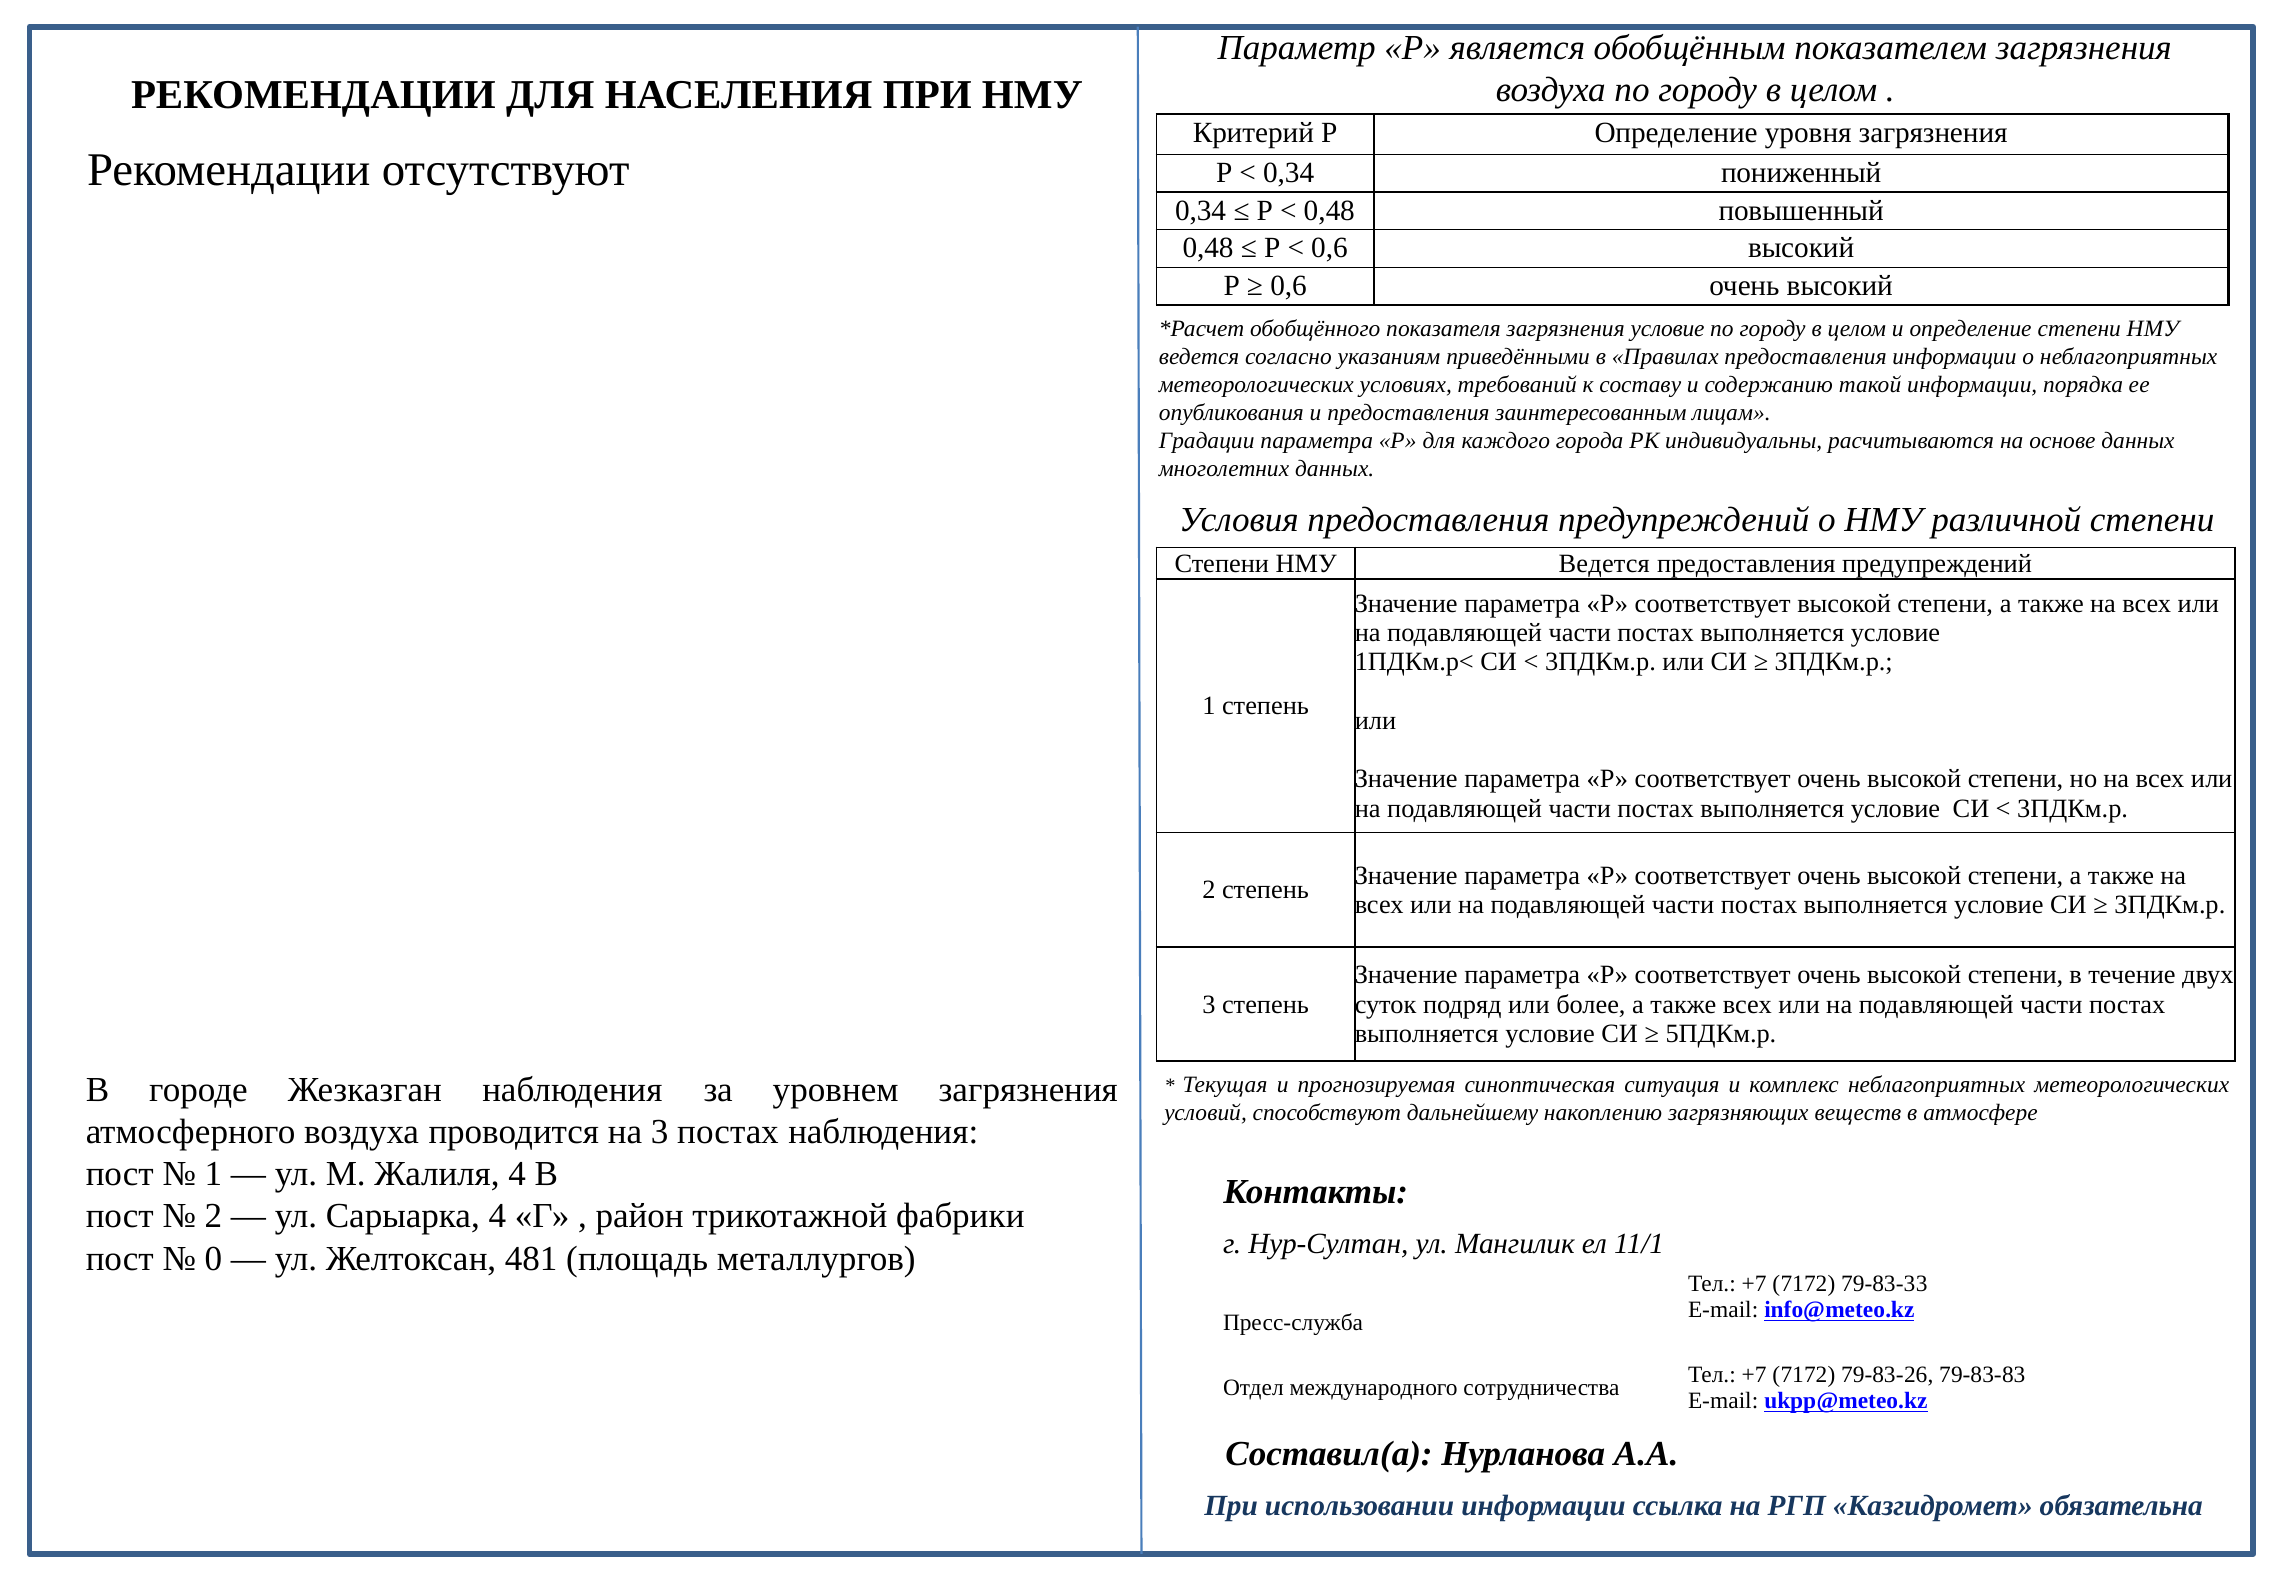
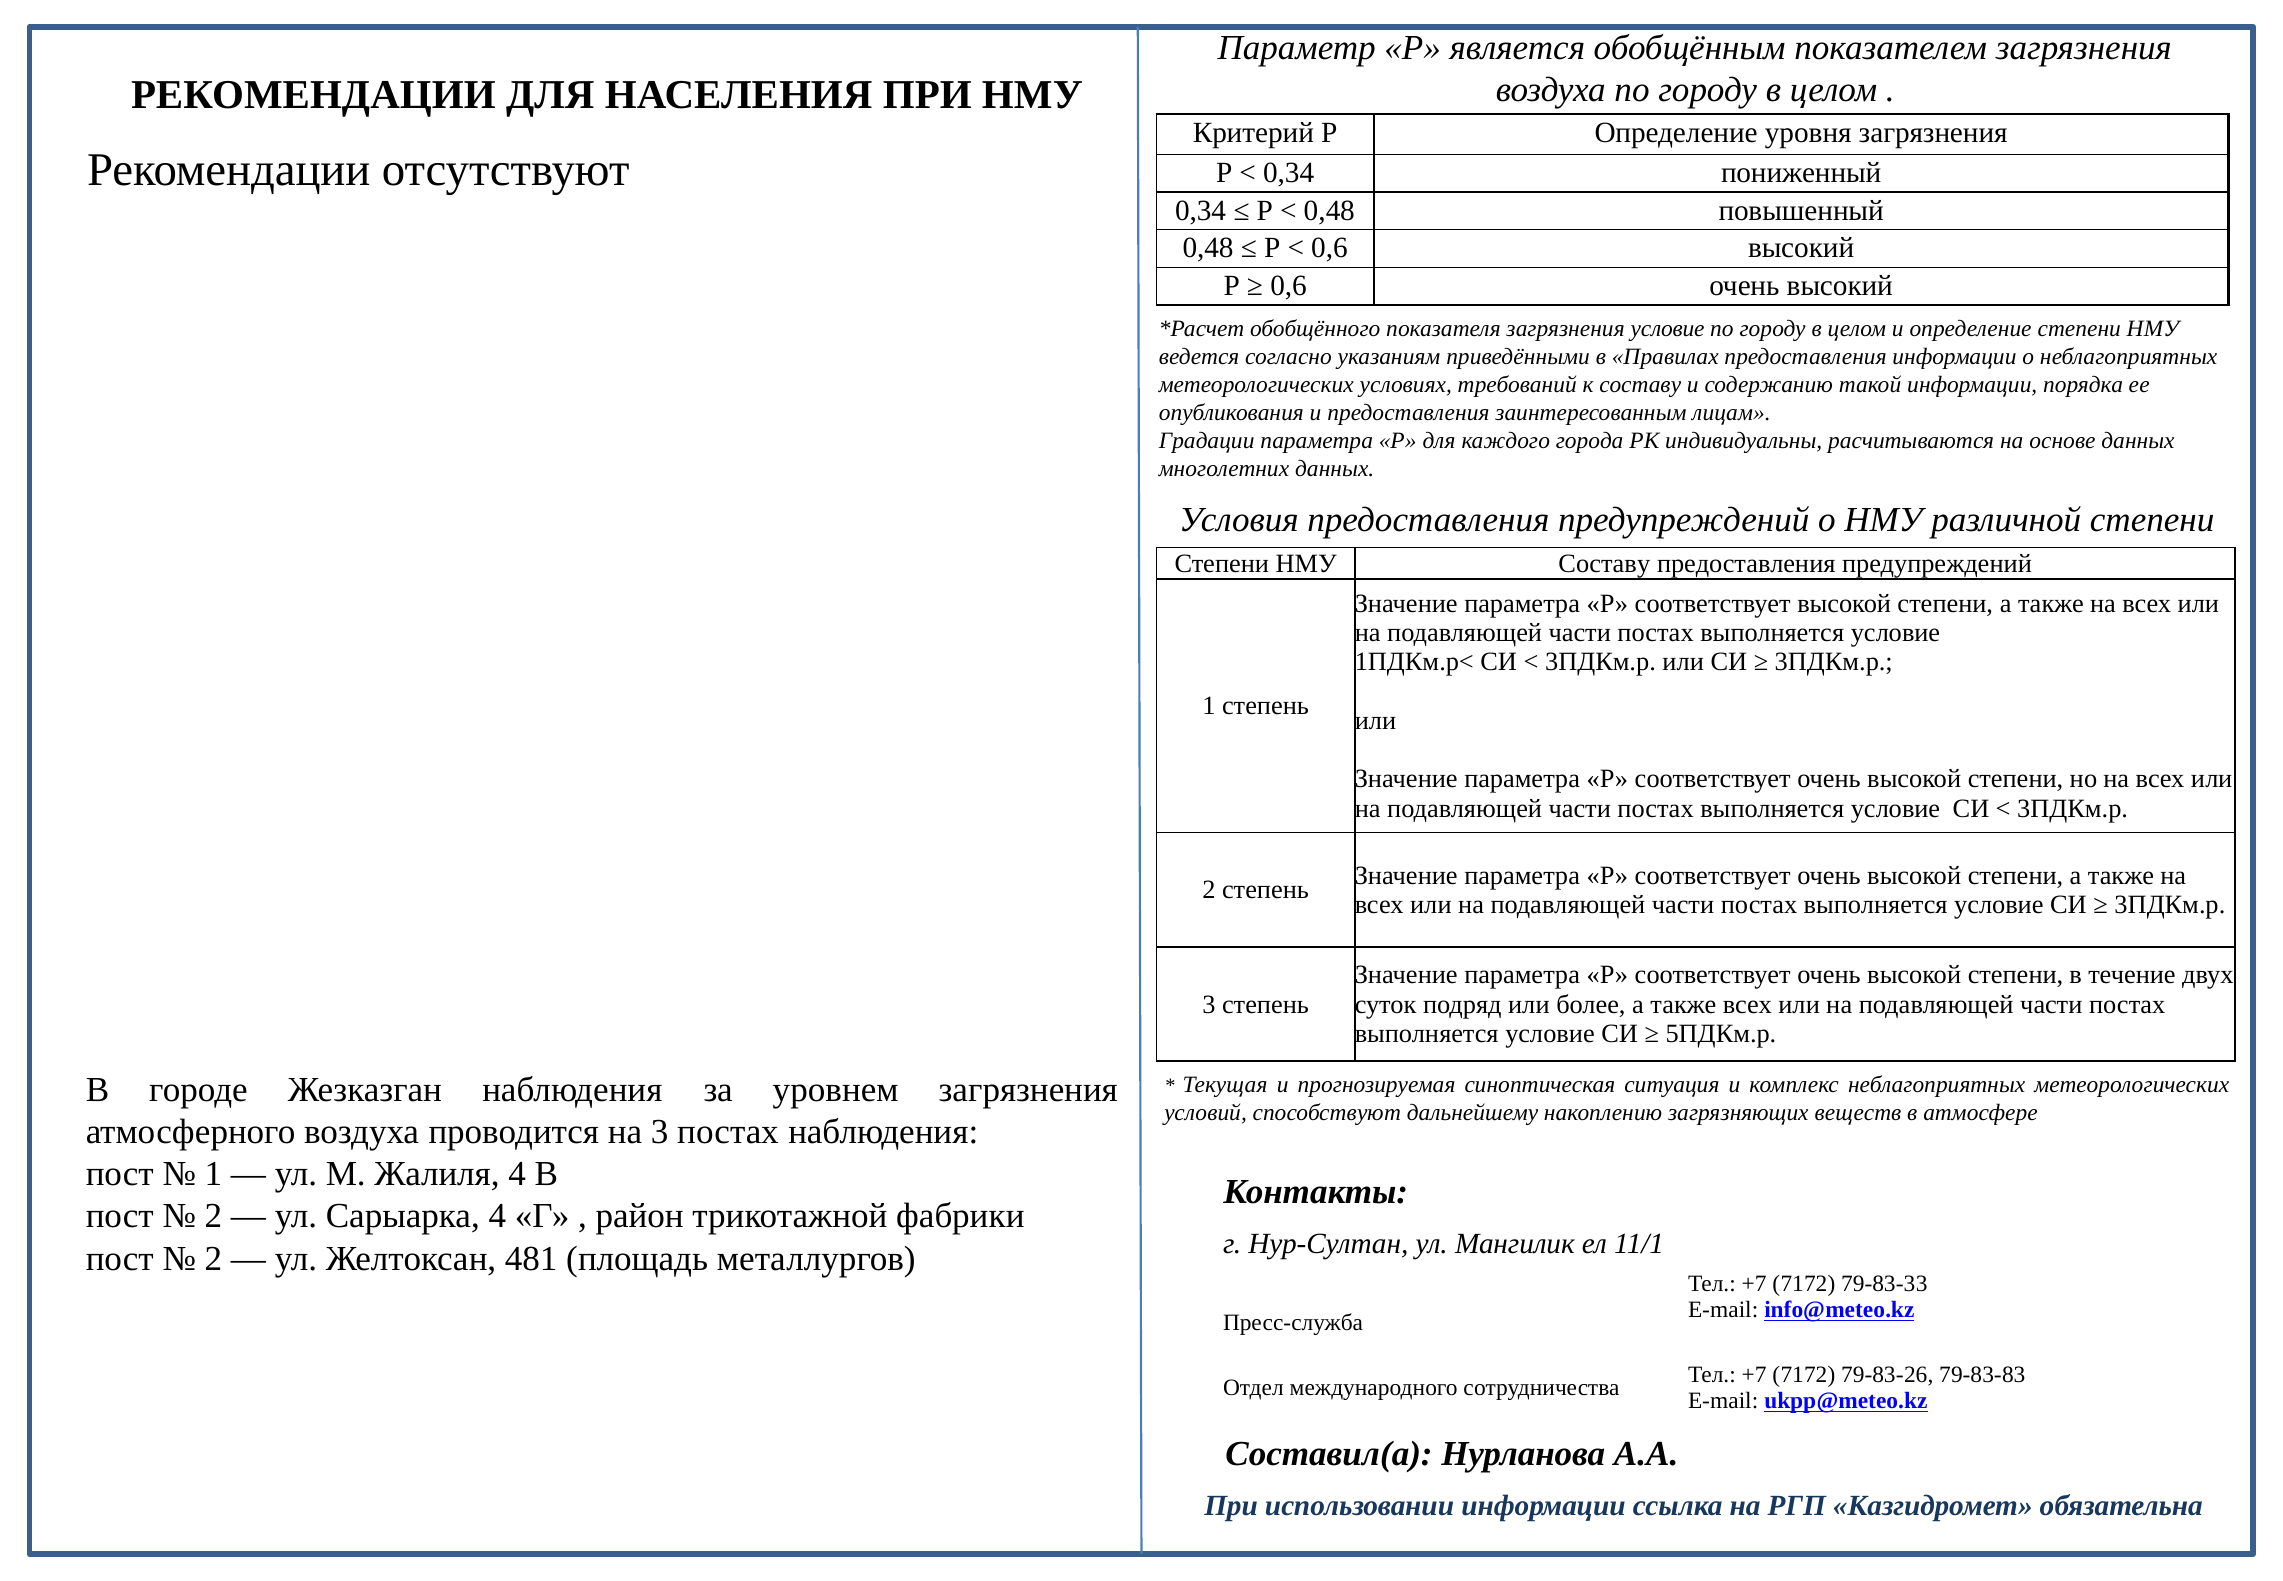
Ведется: Ведется -> Составу (1604, 563)
0: 0 -> 2 (213, 1258)
